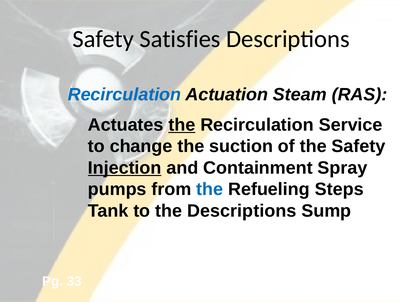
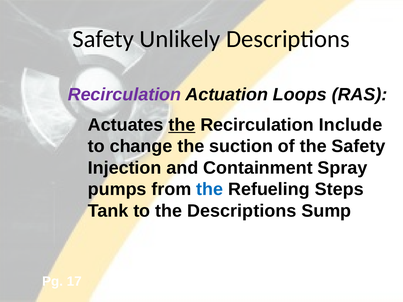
Satisfies: Satisfies -> Unlikely (180, 39)
Recirculation colour: blue -> purple (124, 95)
Steam: Steam -> Loops (300, 95)
Service: Service -> Include (351, 125)
Injection underline: present -> none (125, 168)
33: 33 -> 17 (74, 281)
